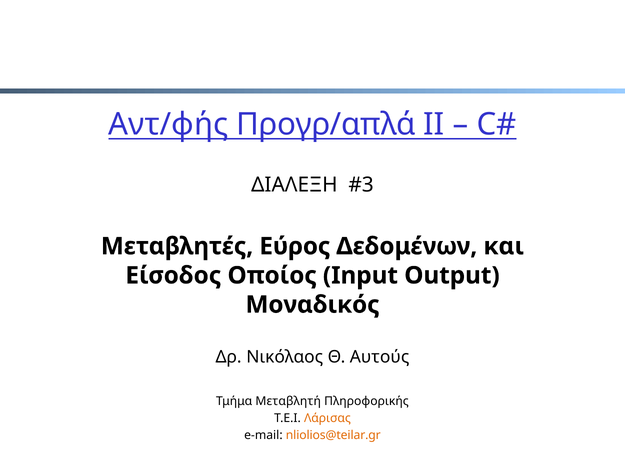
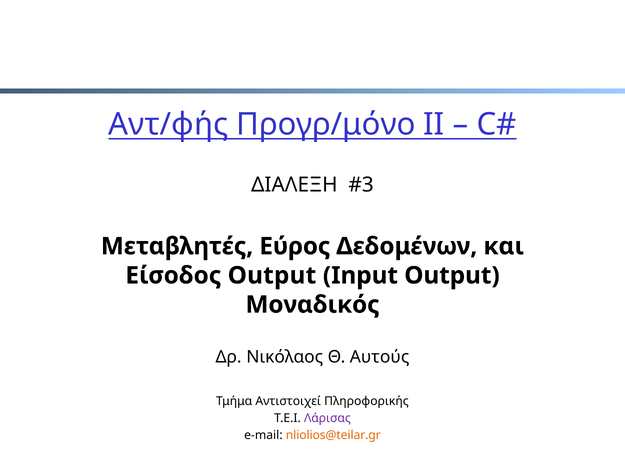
Προγρ/απλά: Προγρ/απλά -> Προγρ/μόνο (326, 125)
Είσοδος Οποίος: Οποίος -> Output (272, 275)
Μεταβλητή: Μεταβλητή -> Αντιστοιχεί (288, 401)
Λάρισας colour: orange -> purple (327, 418)
